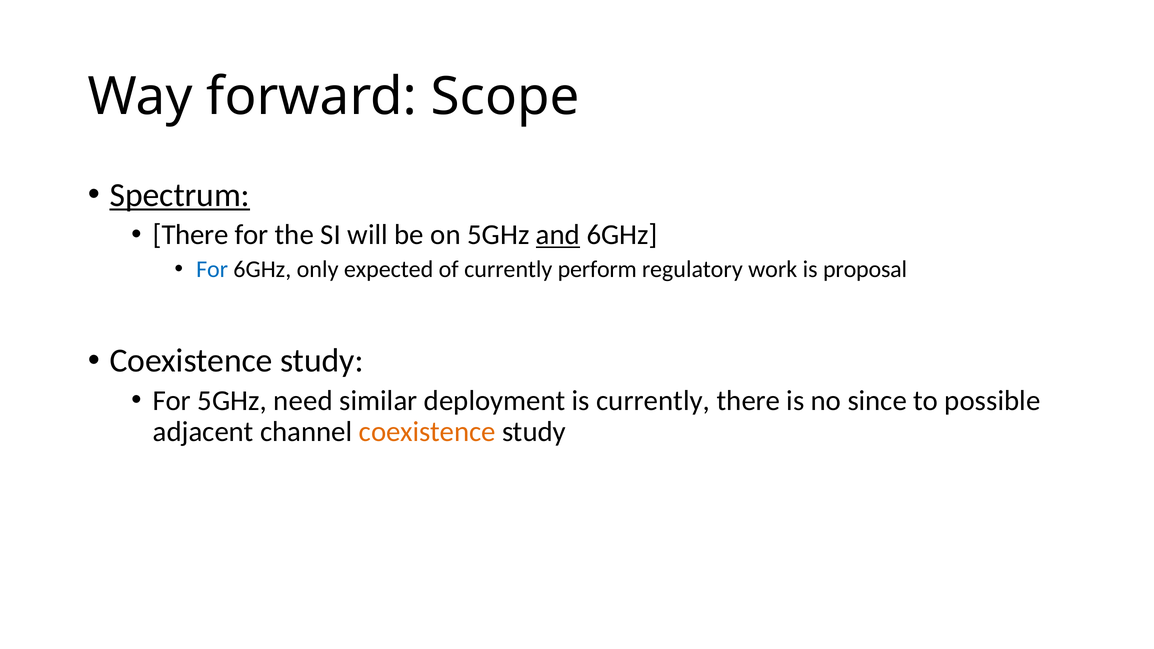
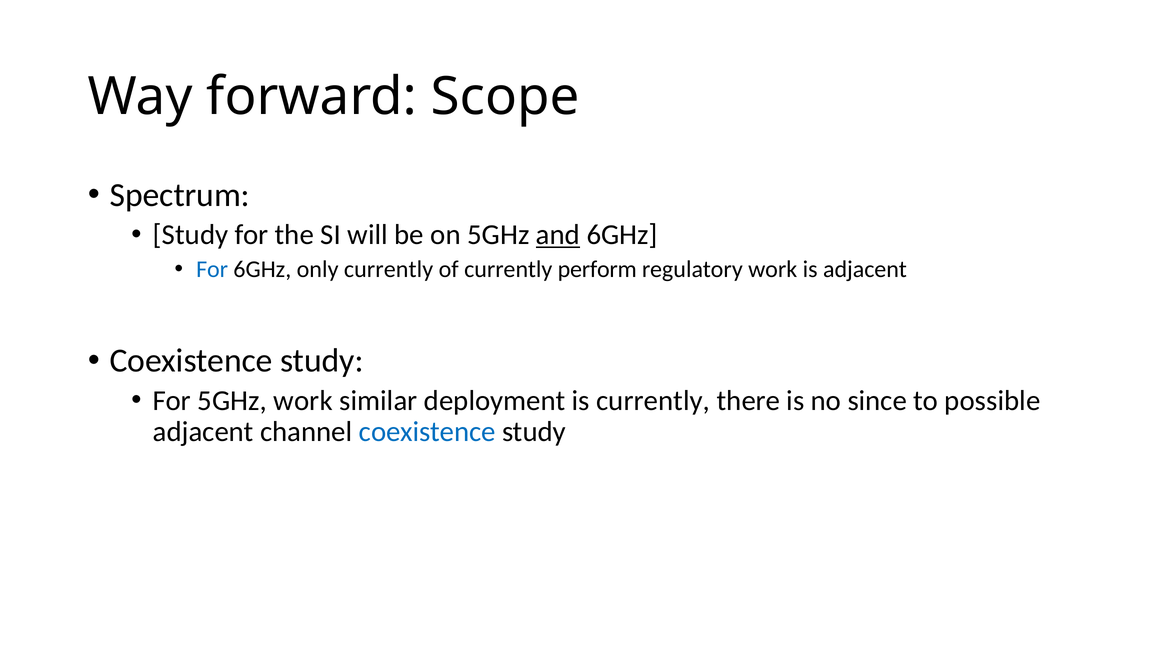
Spectrum underline: present -> none (180, 195)
There: There -> Study (191, 235)
only expected: expected -> currently (389, 269)
is proposal: proposal -> adjacent (865, 269)
5GHz need: need -> work (303, 401)
coexistence colour: orange -> blue (427, 432)
